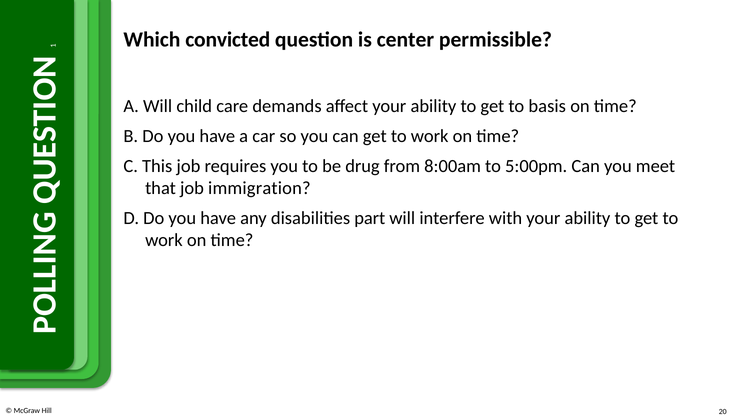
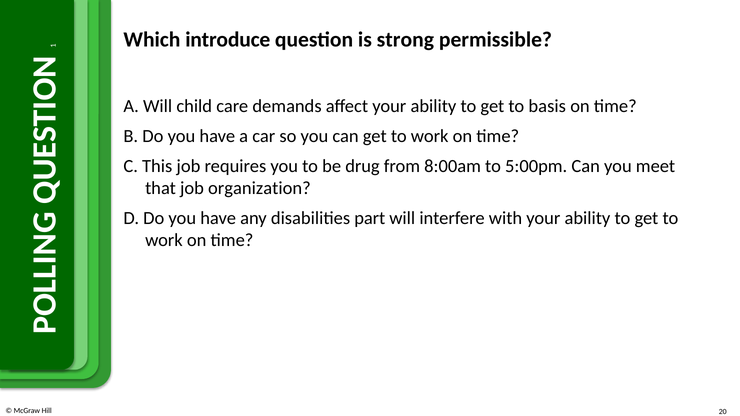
convicted: convicted -> introduce (228, 40)
center: center -> strong (405, 40)
immigration: immigration -> organization (259, 188)
